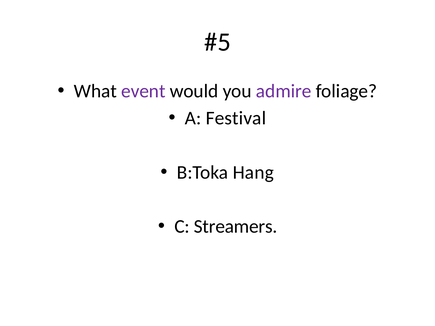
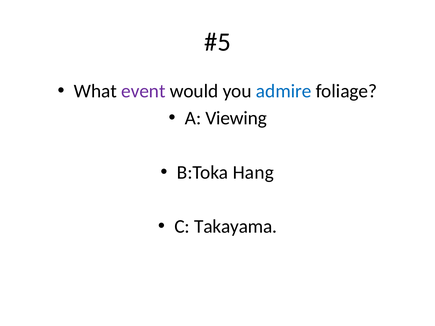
admire colour: purple -> blue (284, 91)
Festival: Festival -> Viewing (236, 118)
Streamers: Streamers -> Takayama (236, 227)
